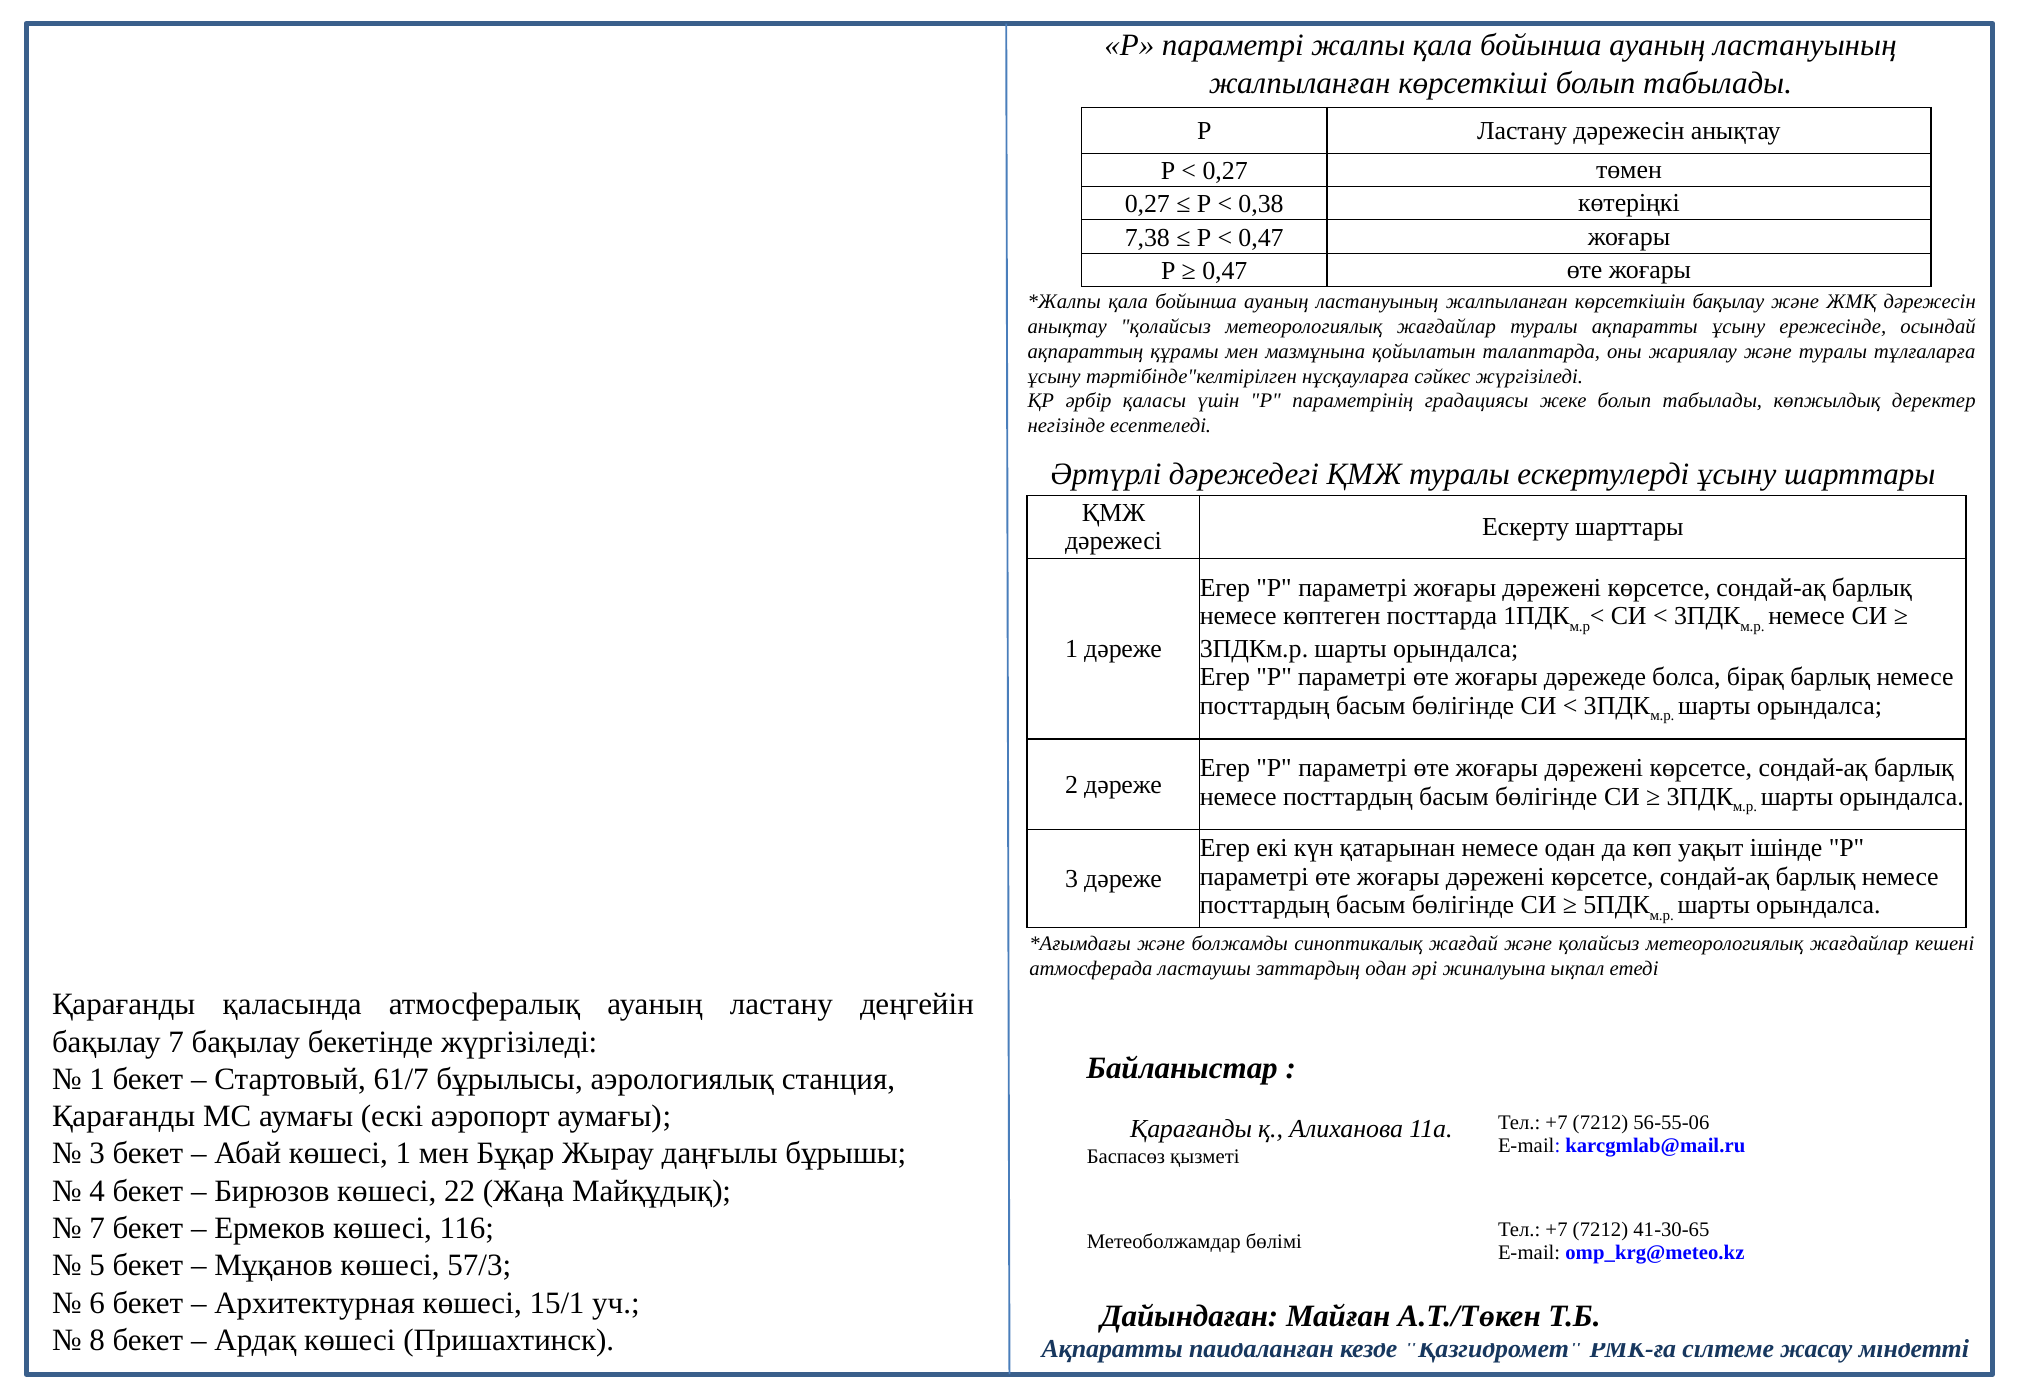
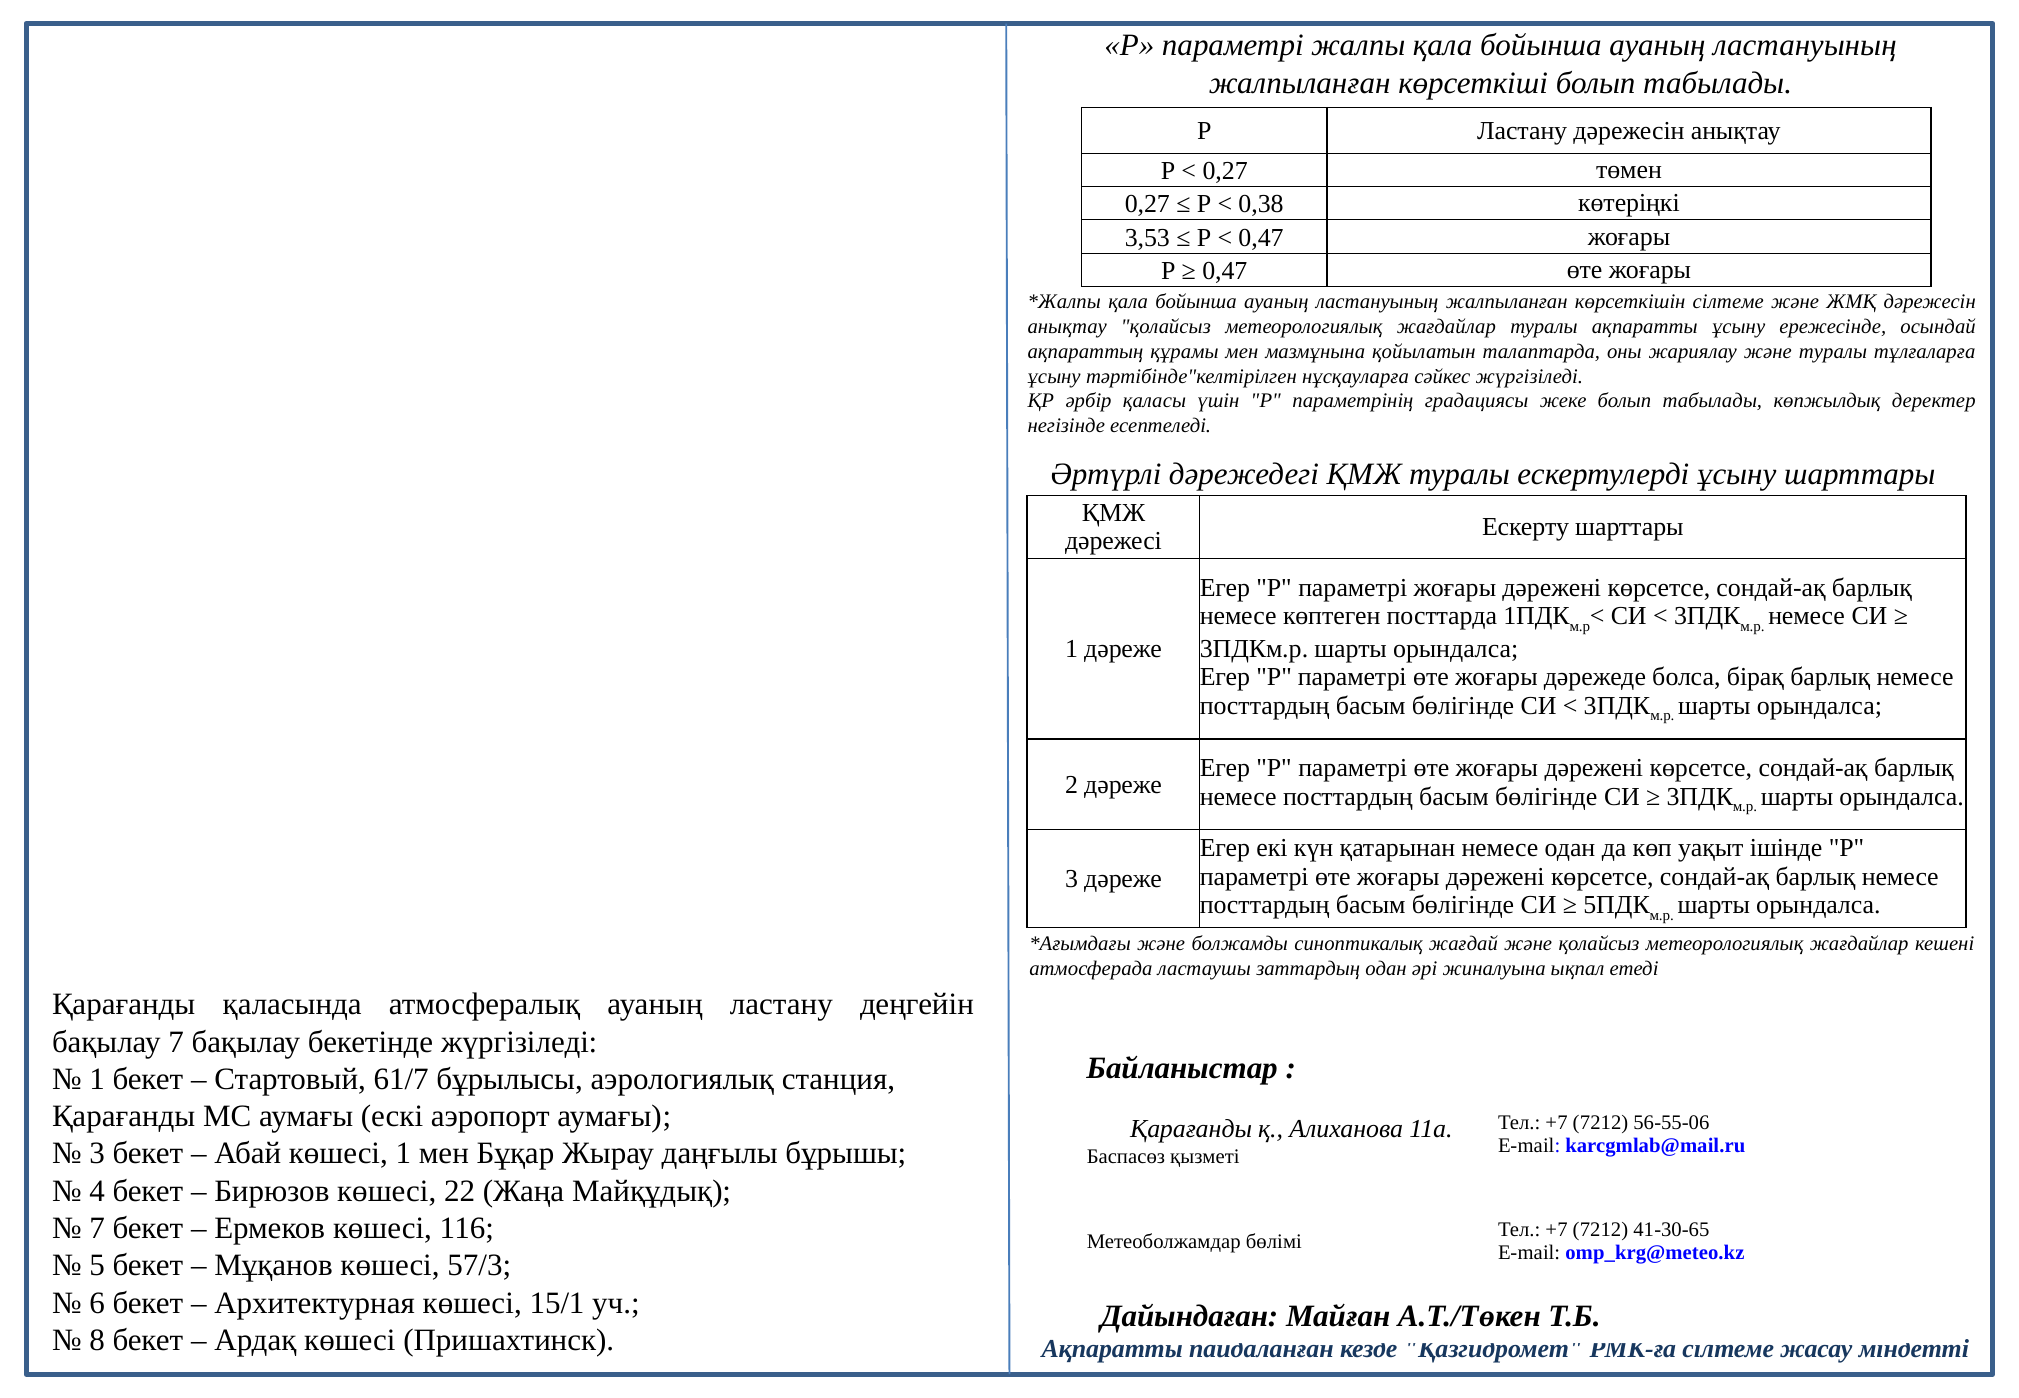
7,38: 7,38 -> 3,53 (1147, 238)
көрсеткішін бақылау: бақылау -> сілтеме (1728, 302)
